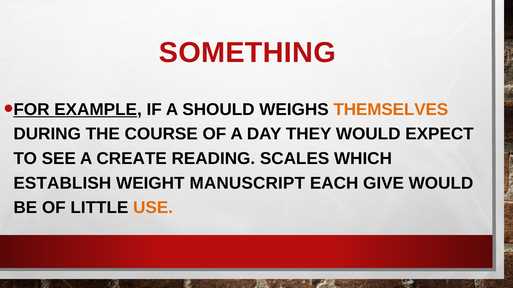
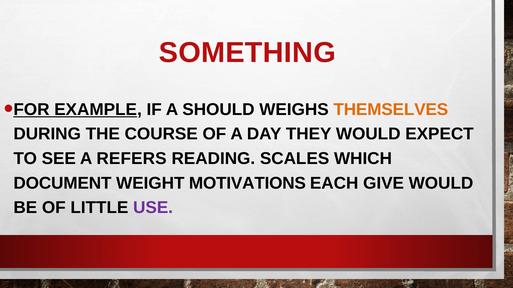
CREATE: CREATE -> REFERS (132, 159)
ESTABLISH: ESTABLISH -> DOCUMENT (62, 183)
MANUSCRIPT: MANUSCRIPT -> MOTIVATIONS (247, 183)
USE colour: orange -> purple (153, 208)
